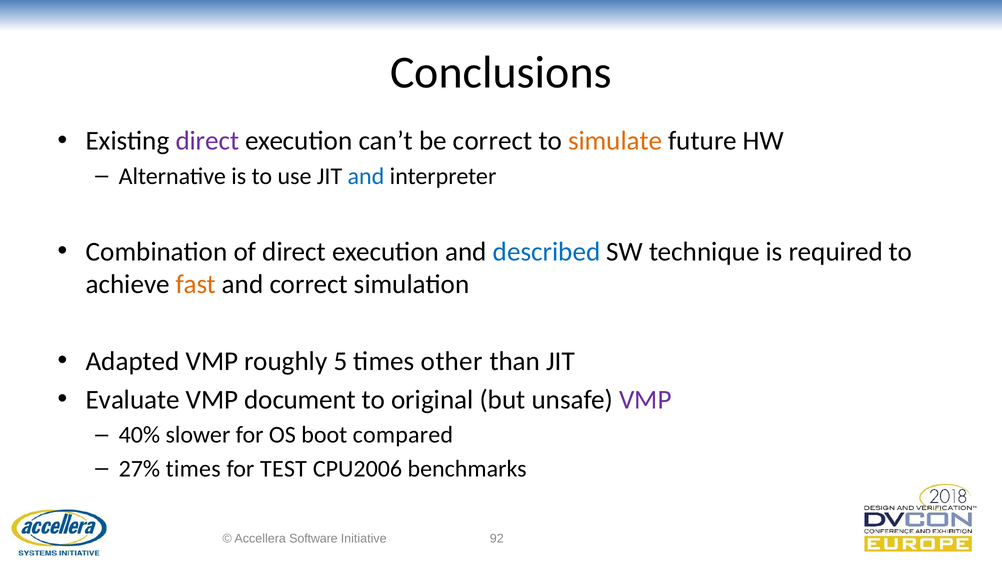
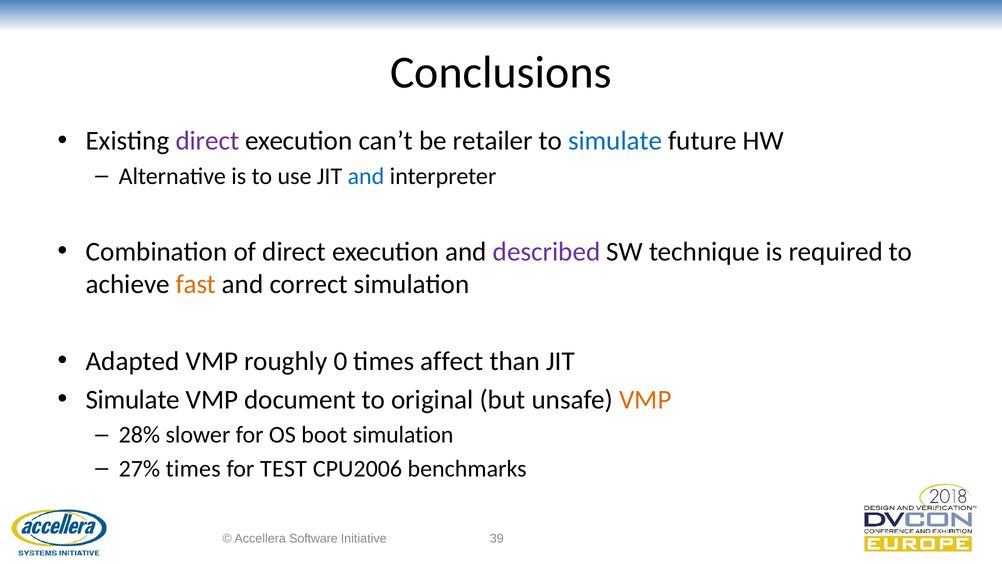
be correct: correct -> retailer (493, 141)
simulate colour: orange -> blue (615, 141)
described colour: blue -> purple (547, 252)
5: 5 -> 0 (340, 361)
other: other -> affect (452, 361)
Evaluate: Evaluate -> Simulate (133, 399)
VMP colour: purple -> orange (645, 399)
40%: 40% -> 28% (139, 435)
boot compared: compared -> simulation (403, 435)
92: 92 -> 39 (497, 538)
